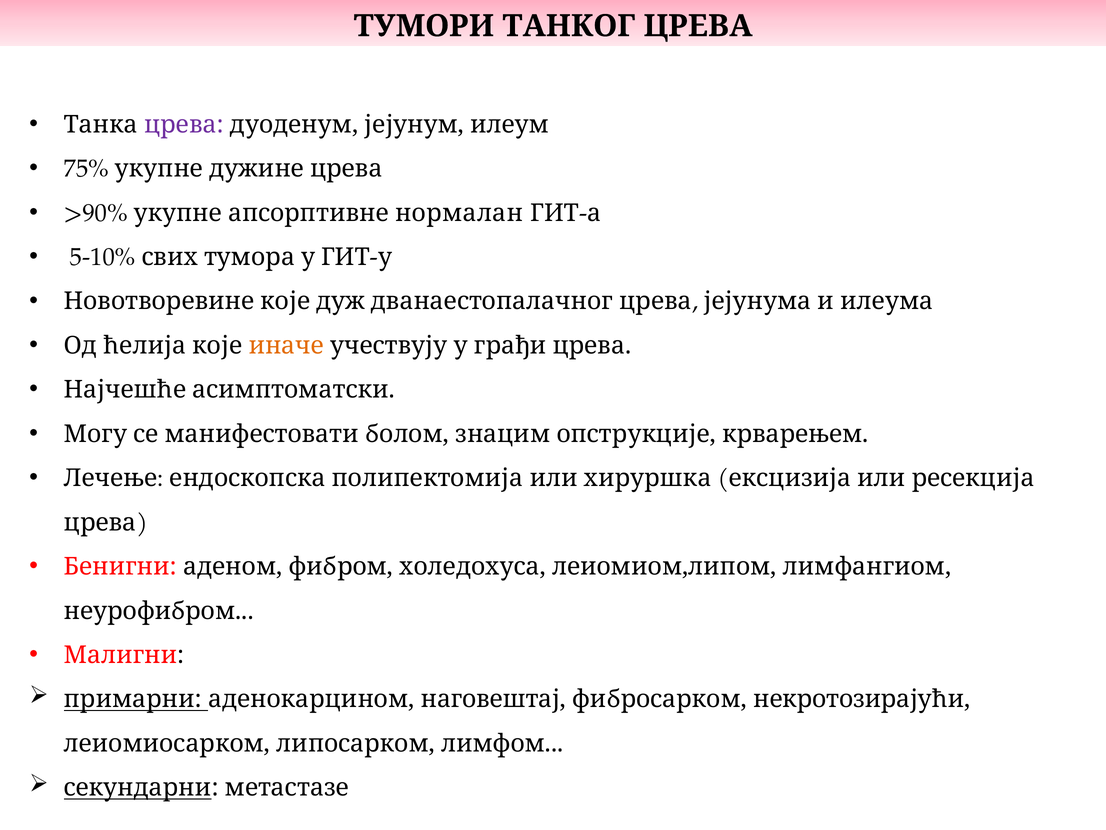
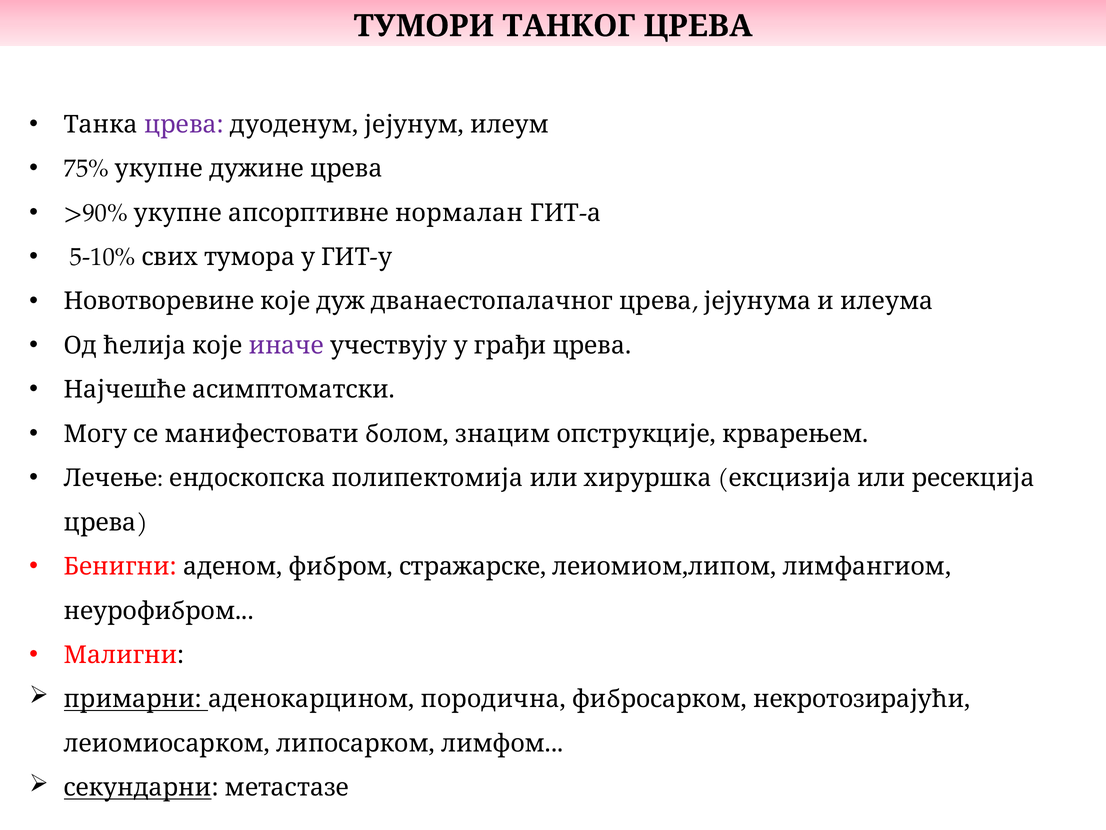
иначе colour: orange -> purple (286, 345)
холедохуса: холедохуса -> стражарске (473, 566)
наговештај: наговештај -> породична (493, 699)
